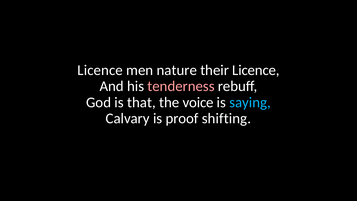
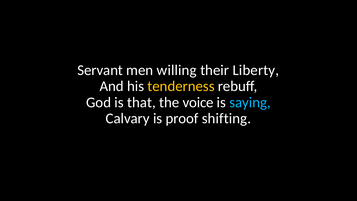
Licence: Licence -> Servant (100, 70)
nature: nature -> willing (177, 70)
their Licence: Licence -> Liberty (256, 70)
tenderness colour: pink -> yellow (181, 86)
